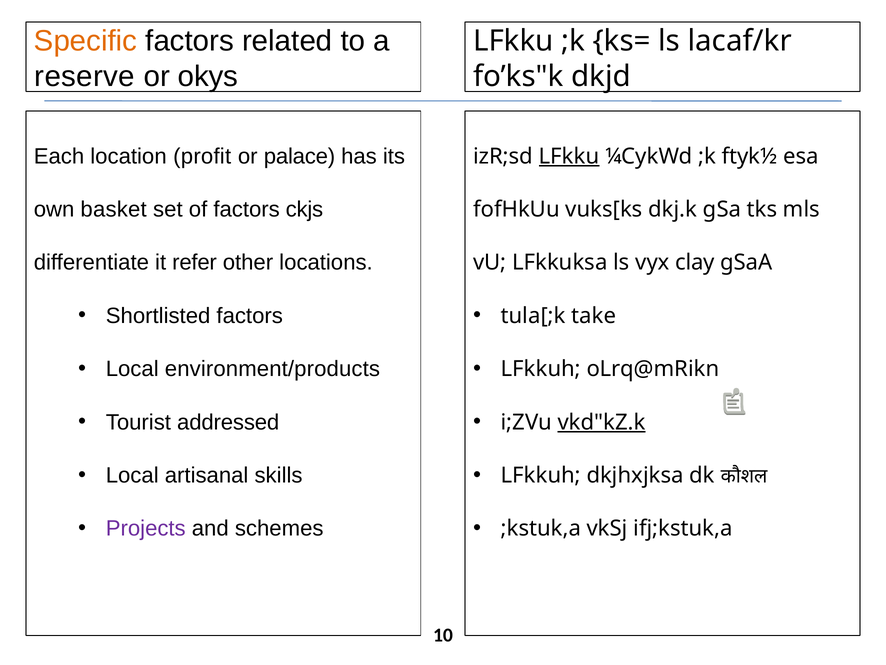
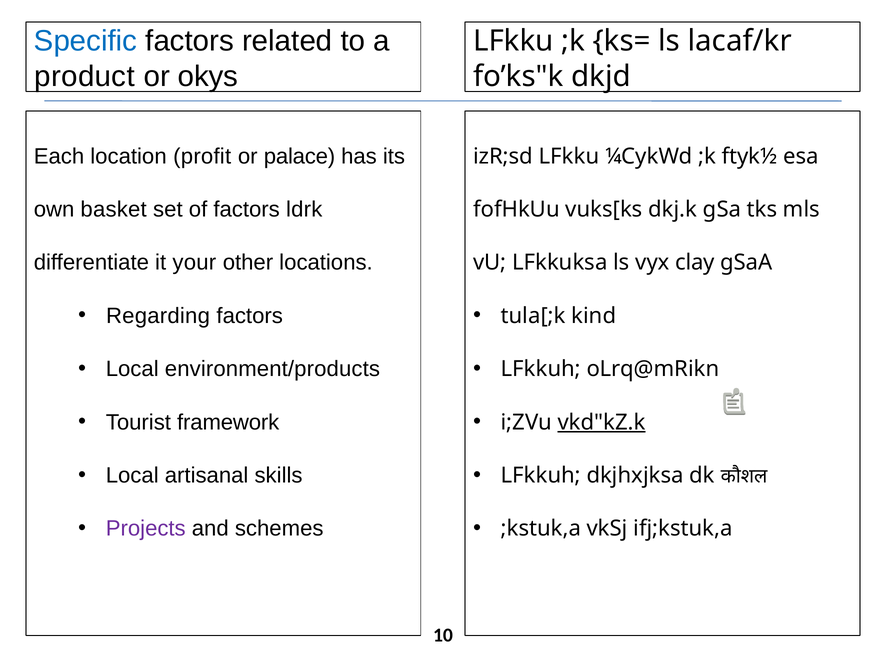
Specific colour: orange -> blue (86, 41)
reserve: reserve -> product (85, 77)
LFkku underline: present -> none (569, 156)
ckjs: ckjs -> ldrk (304, 209)
refer: refer -> your (194, 262)
Shortlisted: Shortlisted -> Regarding (158, 316)
take: take -> kind (594, 316)
addressed: addressed -> framework (228, 422)
